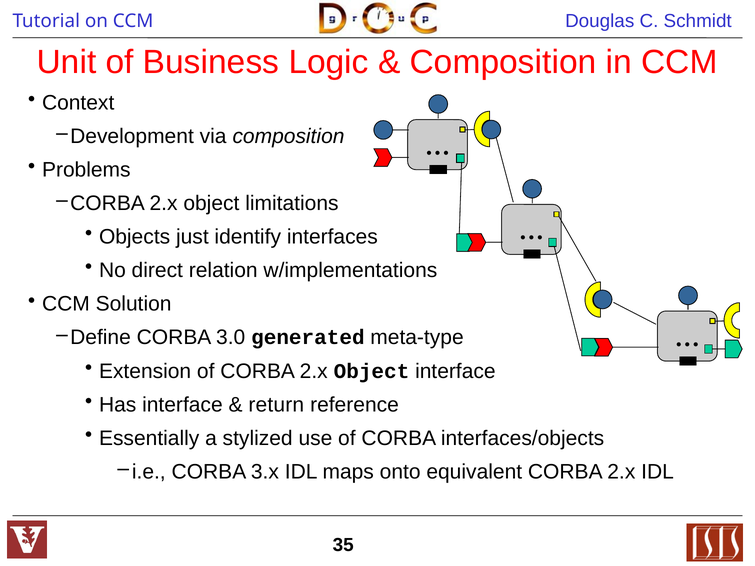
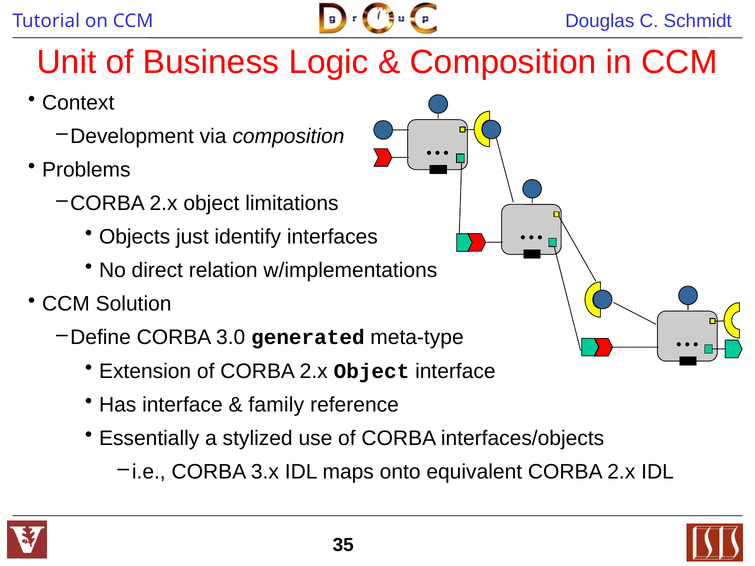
return: return -> family (276, 405)
